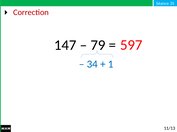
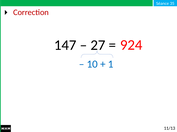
79: 79 -> 27 (98, 45)
597: 597 -> 924 (131, 45)
34: 34 -> 10 (92, 64)
